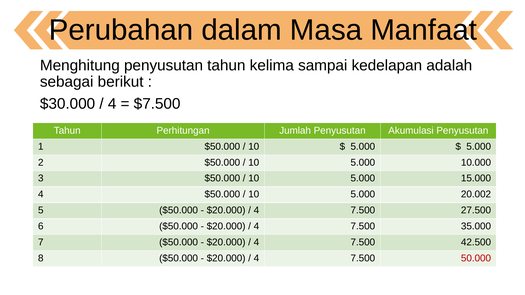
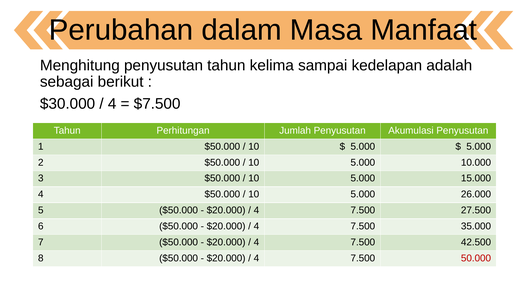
20.002: 20.002 -> 26.000 (476, 195)
